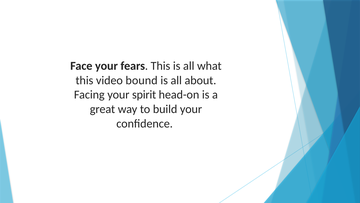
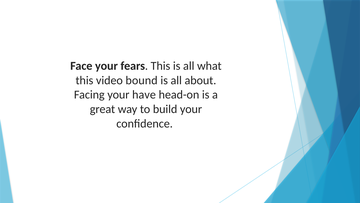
spirit: spirit -> have (144, 95)
